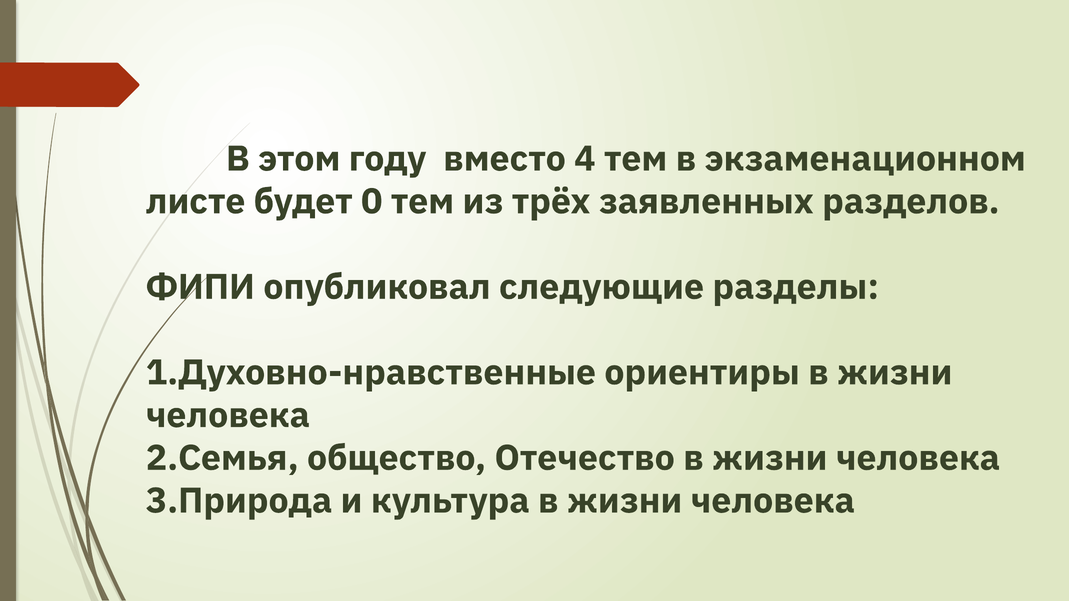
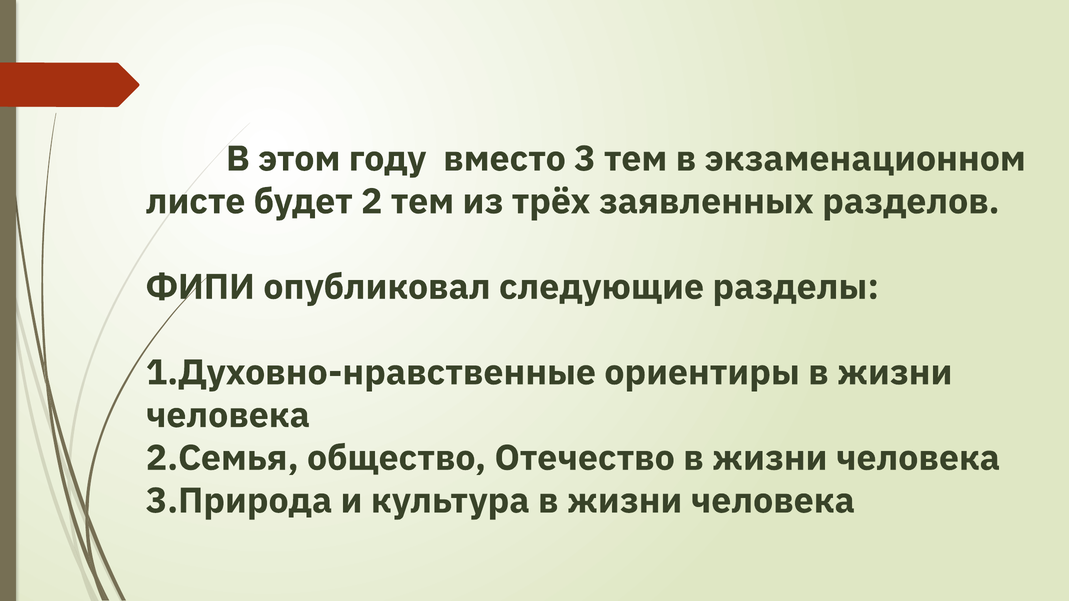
4: 4 -> 3 (585, 159)
0: 0 -> 2 (372, 202)
